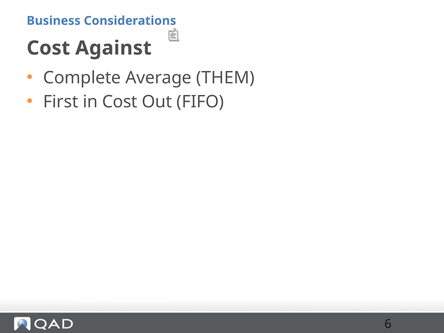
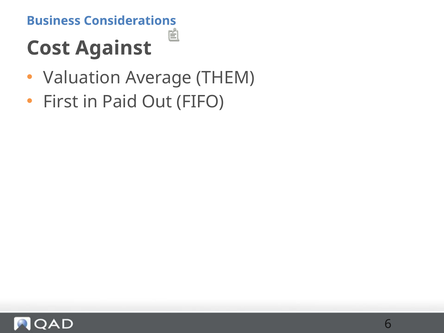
Complete: Complete -> Valuation (82, 78)
in Cost: Cost -> Paid (120, 102)
